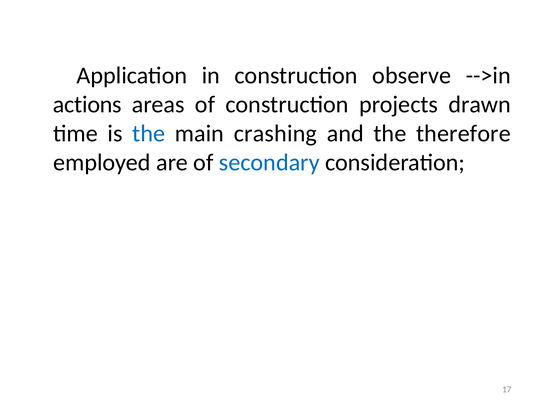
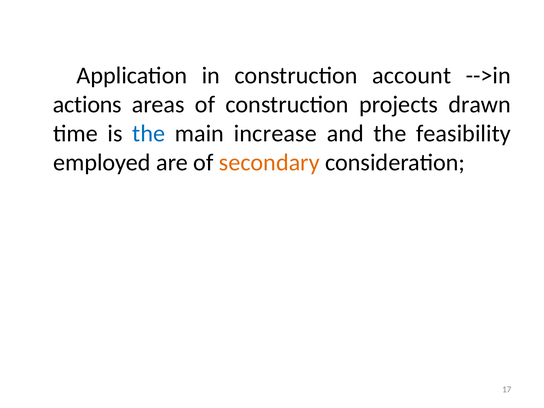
observe: observe -> account (412, 75)
crashing: crashing -> increase (275, 133)
therefore: therefore -> feasibility (463, 133)
secondary colour: blue -> orange (269, 163)
